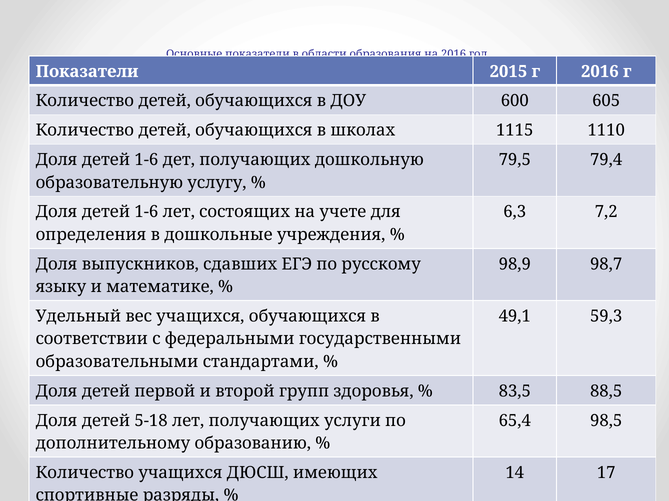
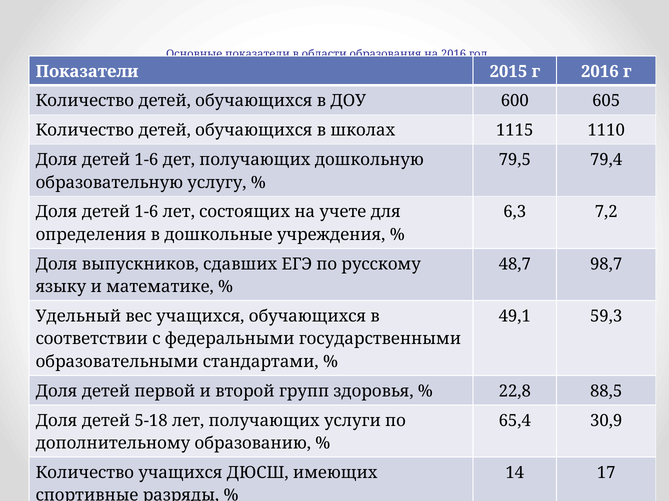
98,9: 98,9 -> 48,7 (515, 264)
83,5: 83,5 -> 22,8 (515, 392)
98,5: 98,5 -> 30,9 (606, 421)
